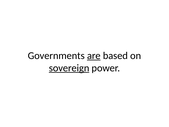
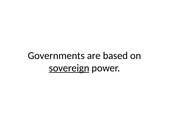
are underline: present -> none (94, 56)
